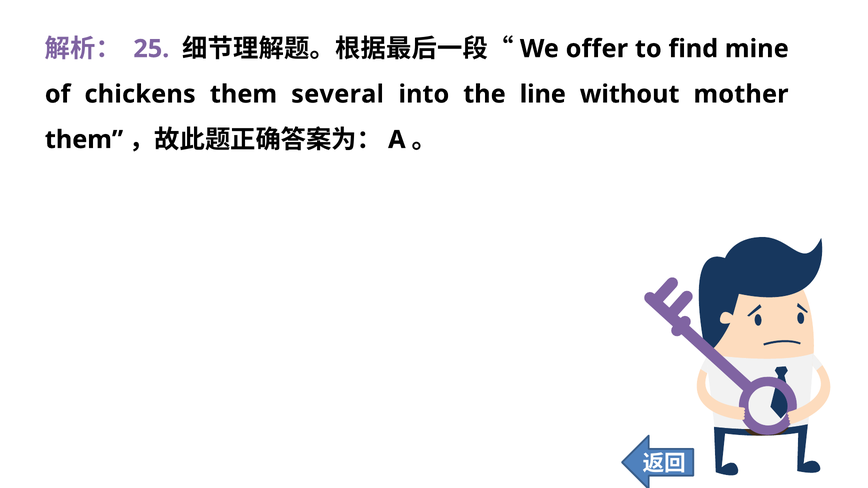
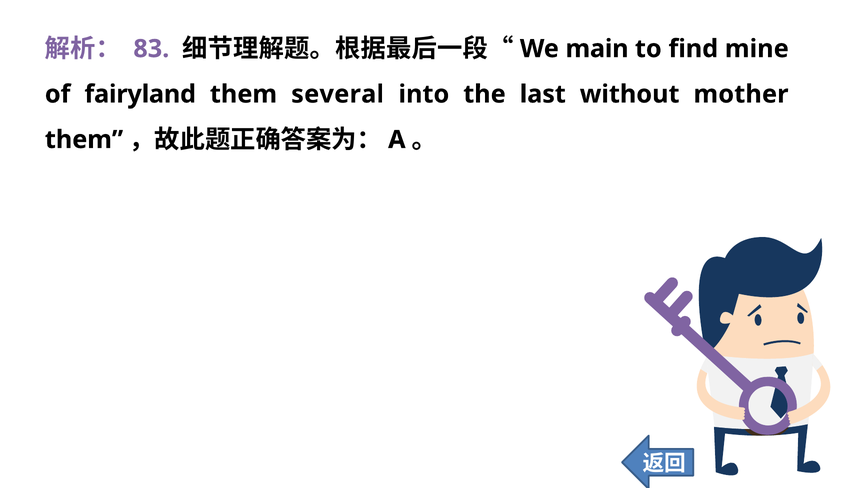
25: 25 -> 83 (151, 49)
offer: offer -> main (597, 49)
chickens: chickens -> fairyland (140, 94)
line: line -> last (543, 94)
